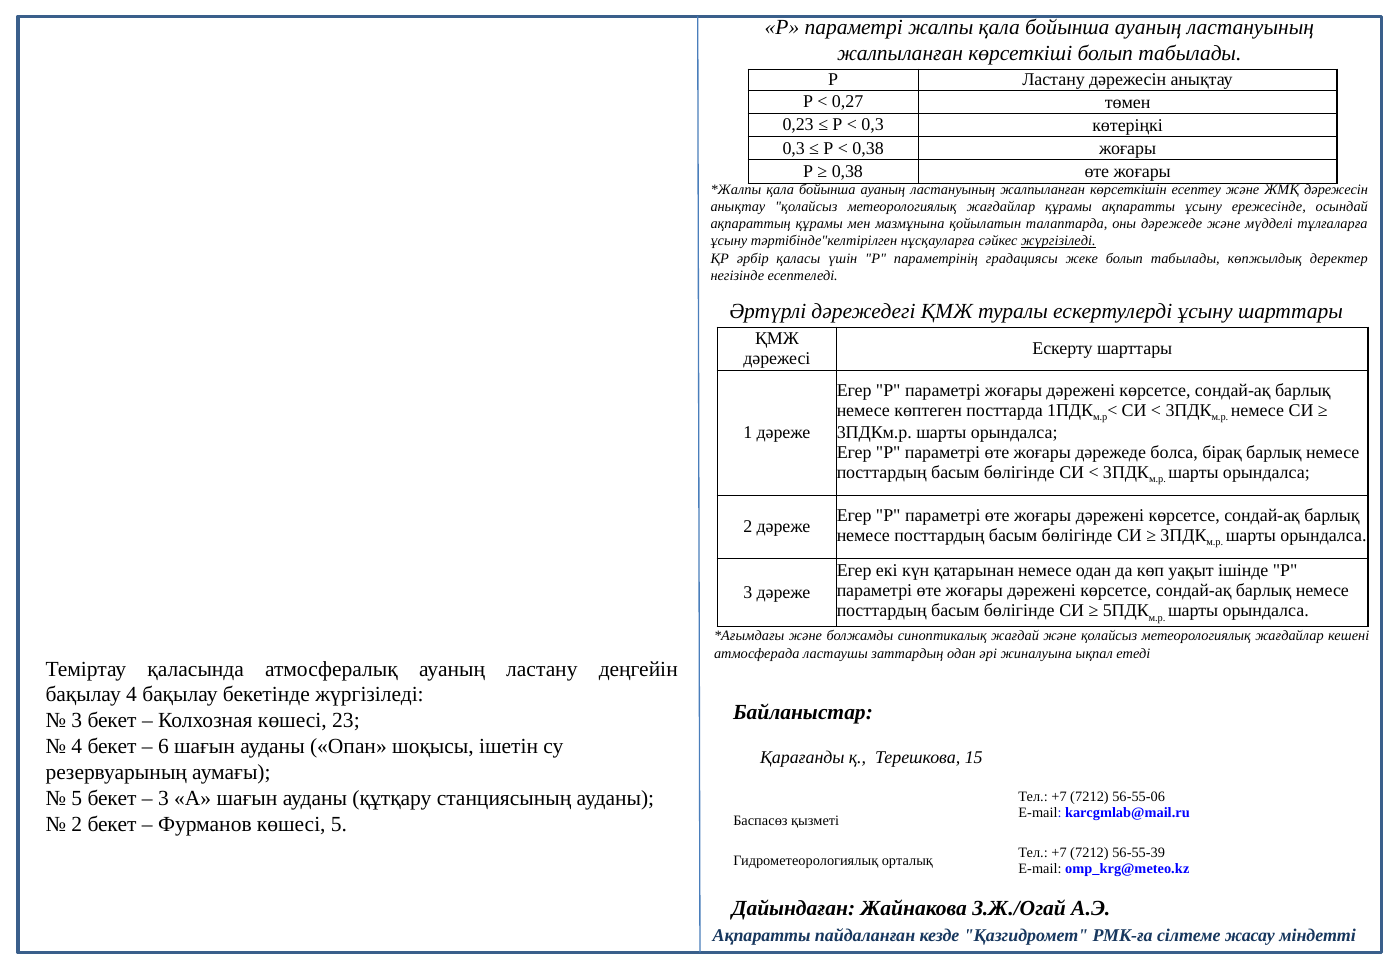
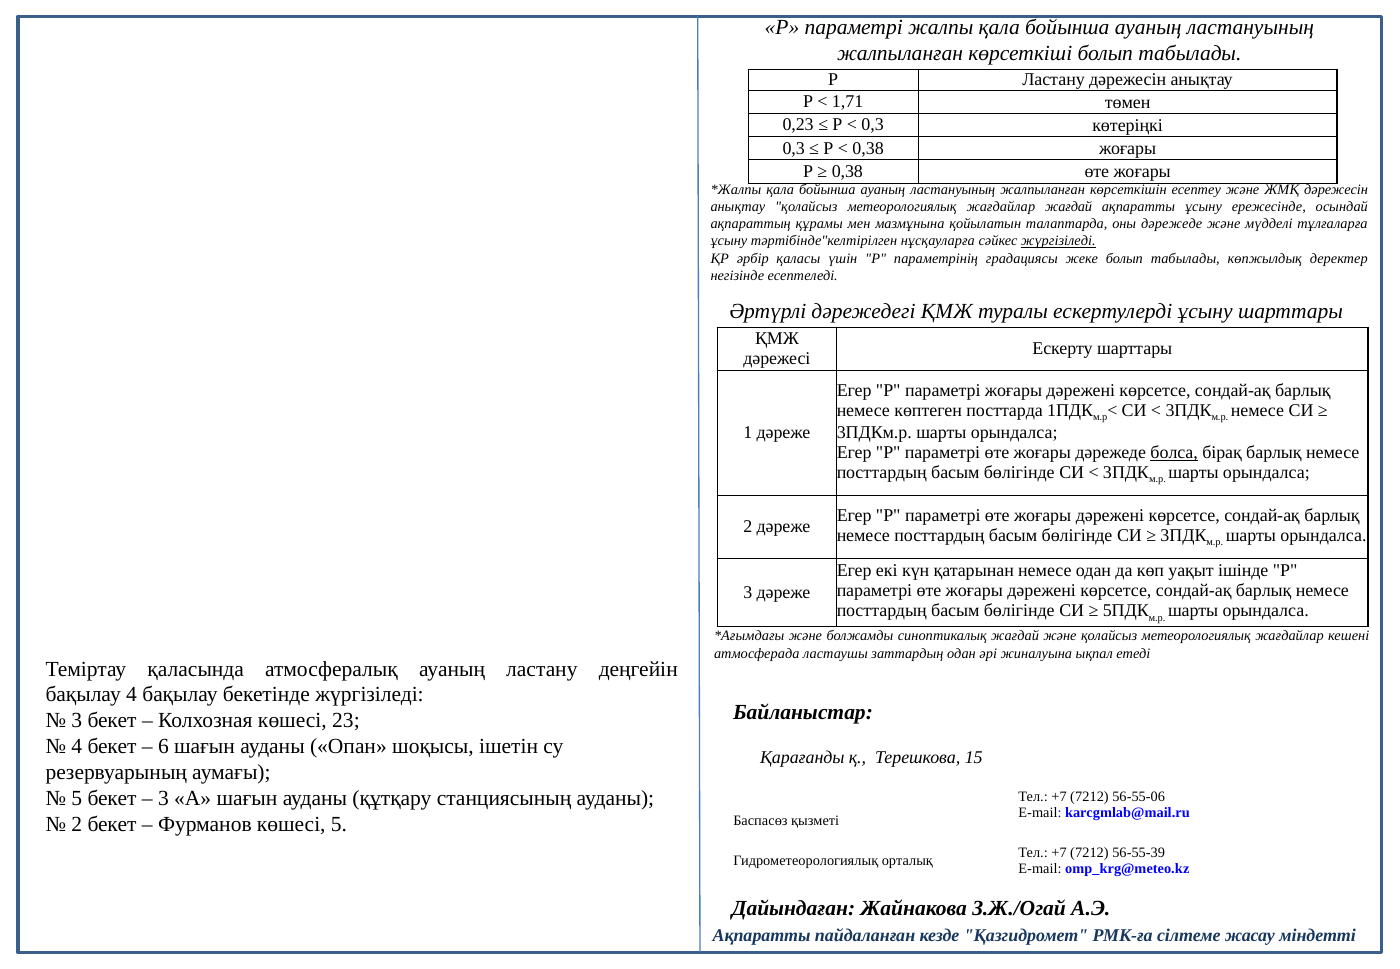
0,27: 0,27 -> 1,71 (848, 102)
жағдайлар құрамы: құрамы -> жағдай (1069, 207)
болса underline: none -> present (1174, 453)
